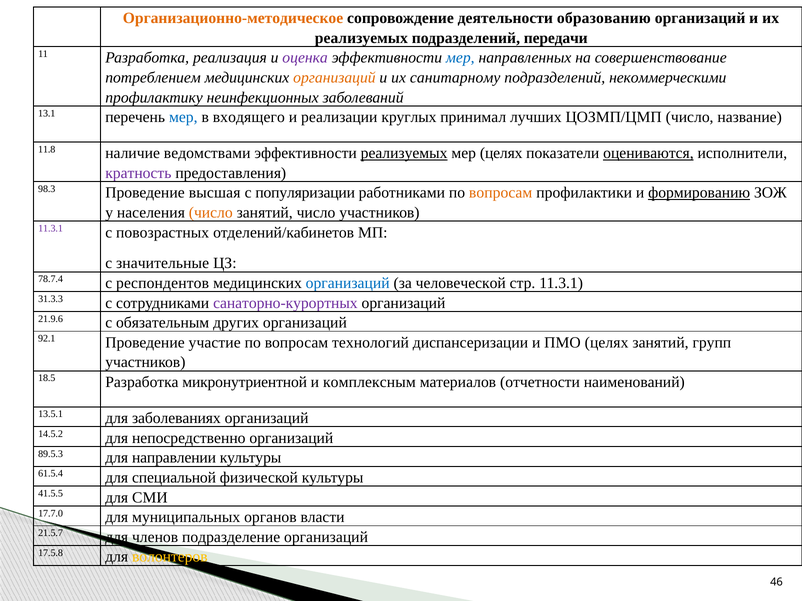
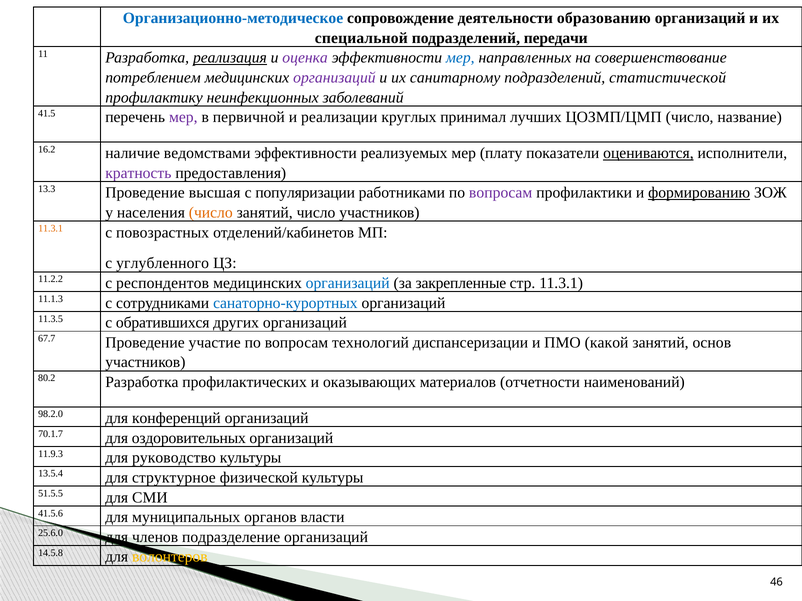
Организационно-методическое colour: orange -> blue (233, 18)
реализуемых: реализуемых -> специальной (361, 38)
реализация underline: none -> present (230, 58)
организаций colour: orange -> purple (334, 78)
некоммерческими: некоммерческими -> статистической (668, 78)
13.1: 13.1 -> 41.5 (47, 113)
мер colour: blue -> purple (183, 117)
входящего: входящего -> первичной (249, 117)
11.8: 11.8 -> 16.2 (47, 149)
реализуемых underline: present -> none (404, 153)
мер целях: целях -> плату (501, 153)
98.3: 98.3 -> 13.3 (47, 189)
вопросам colour: orange -> purple (501, 193)
11.3.1 colour: purple -> orange (51, 229)
значительные: значительные -> углубленного (163, 264)
78.7.4: 78.7.4 -> 11.2.2 (51, 279)
человеческой: человеческой -> закрепленные (461, 283)
31.3.3: 31.3.3 -> 11.1.3 (51, 299)
санаторно-курортных colour: purple -> blue (285, 303)
21.9.6: 21.9.6 -> 11.3.5 (51, 319)
обязательным: обязательным -> обратившихся (163, 323)
92.1: 92.1 -> 67.7 (47, 339)
ПМО целях: целях -> какой (607, 343)
групп: групп -> основ (712, 343)
18.5: 18.5 -> 80.2 (47, 378)
микронутриентной: микронутриентной -> профилактических (245, 382)
комплексным: комплексным -> оказывающих (369, 382)
13.5.1: 13.5.1 -> 98.2.0 (51, 414)
заболеваниях: заболеваниях -> конференций (176, 418)
14.5.2: 14.5.2 -> 70.1.7 (51, 434)
непосредственно: непосредственно -> оздоровительных (189, 438)
89.5.3: 89.5.3 -> 11.9.3 (51, 454)
направлении: направлении -> руководство (174, 458)
61.5.4: 61.5.4 -> 13.5.4 (51, 474)
специальной: специальной -> структурное (174, 478)
41.5.5: 41.5.5 -> 51.5.5 (51, 494)
17.7.0: 17.7.0 -> 41.5.6 (51, 514)
21.5.7: 21.5.7 -> 25.6.0 (51, 533)
17.5.8: 17.5.8 -> 14.5.8 (51, 553)
